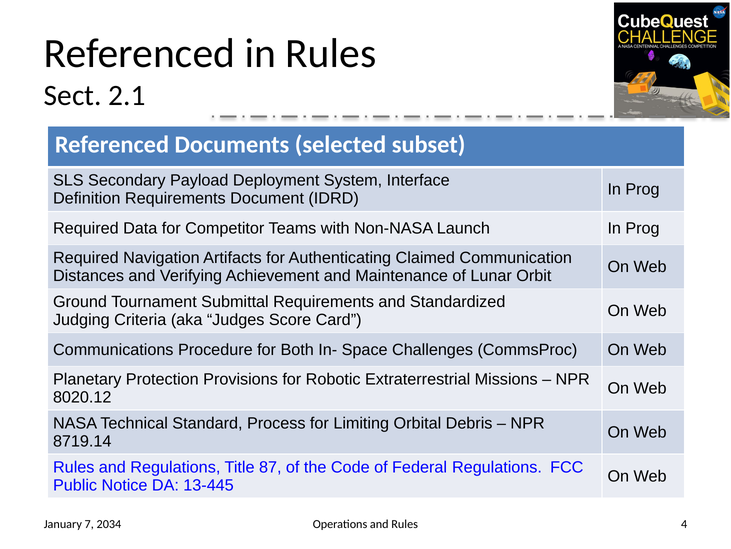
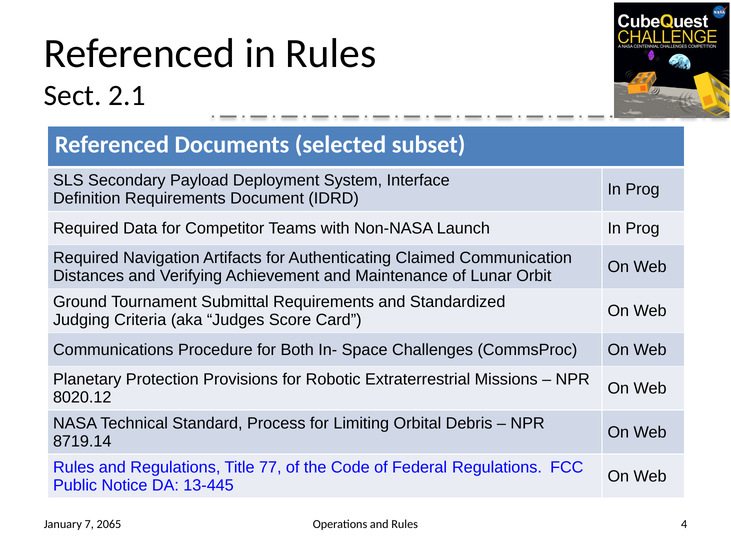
87: 87 -> 77 (270, 467)
2034: 2034 -> 2065 (109, 524)
